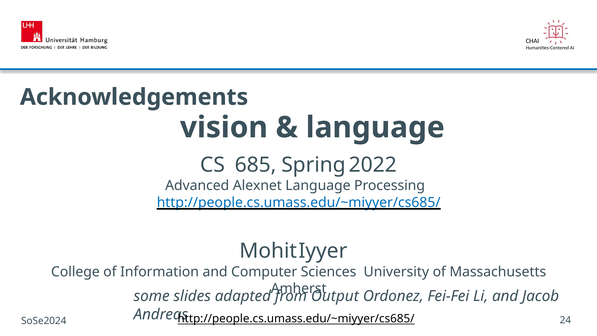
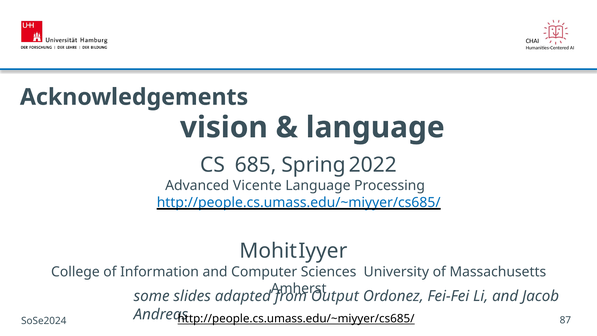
Alexnet: Alexnet -> Vicente (257, 186)
24: 24 -> 87 (565, 320)
